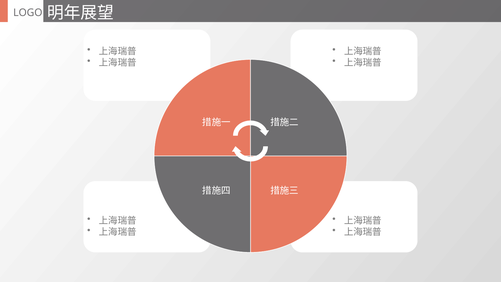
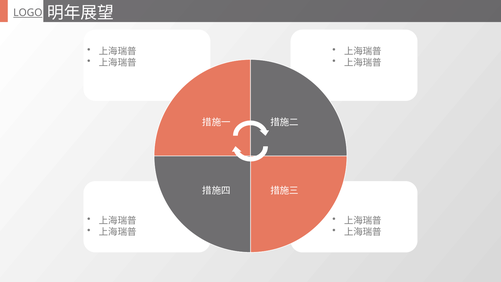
LOGO underline: none -> present (28, 13)
